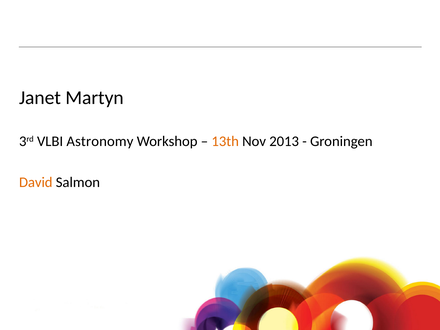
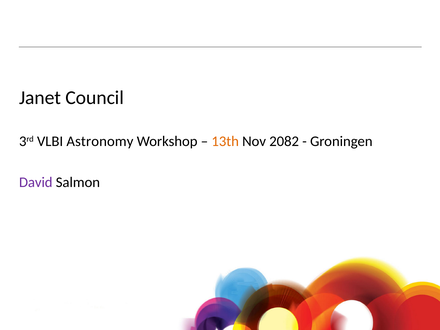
Martyn: Martyn -> Council (95, 98)
2013: 2013 -> 2082 (284, 141)
David colour: orange -> purple (36, 182)
